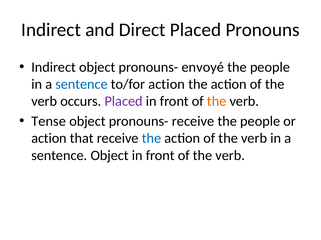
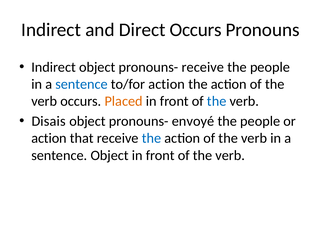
Direct Placed: Placed -> Occurs (196, 30)
pronouns- envoyé: envoyé -> receive (203, 67)
Placed colour: purple -> orange (124, 102)
the colour: orange -> blue (217, 102)
Tense: Tense -> Disais (49, 122)
pronouns- receive: receive -> envoyé (193, 122)
